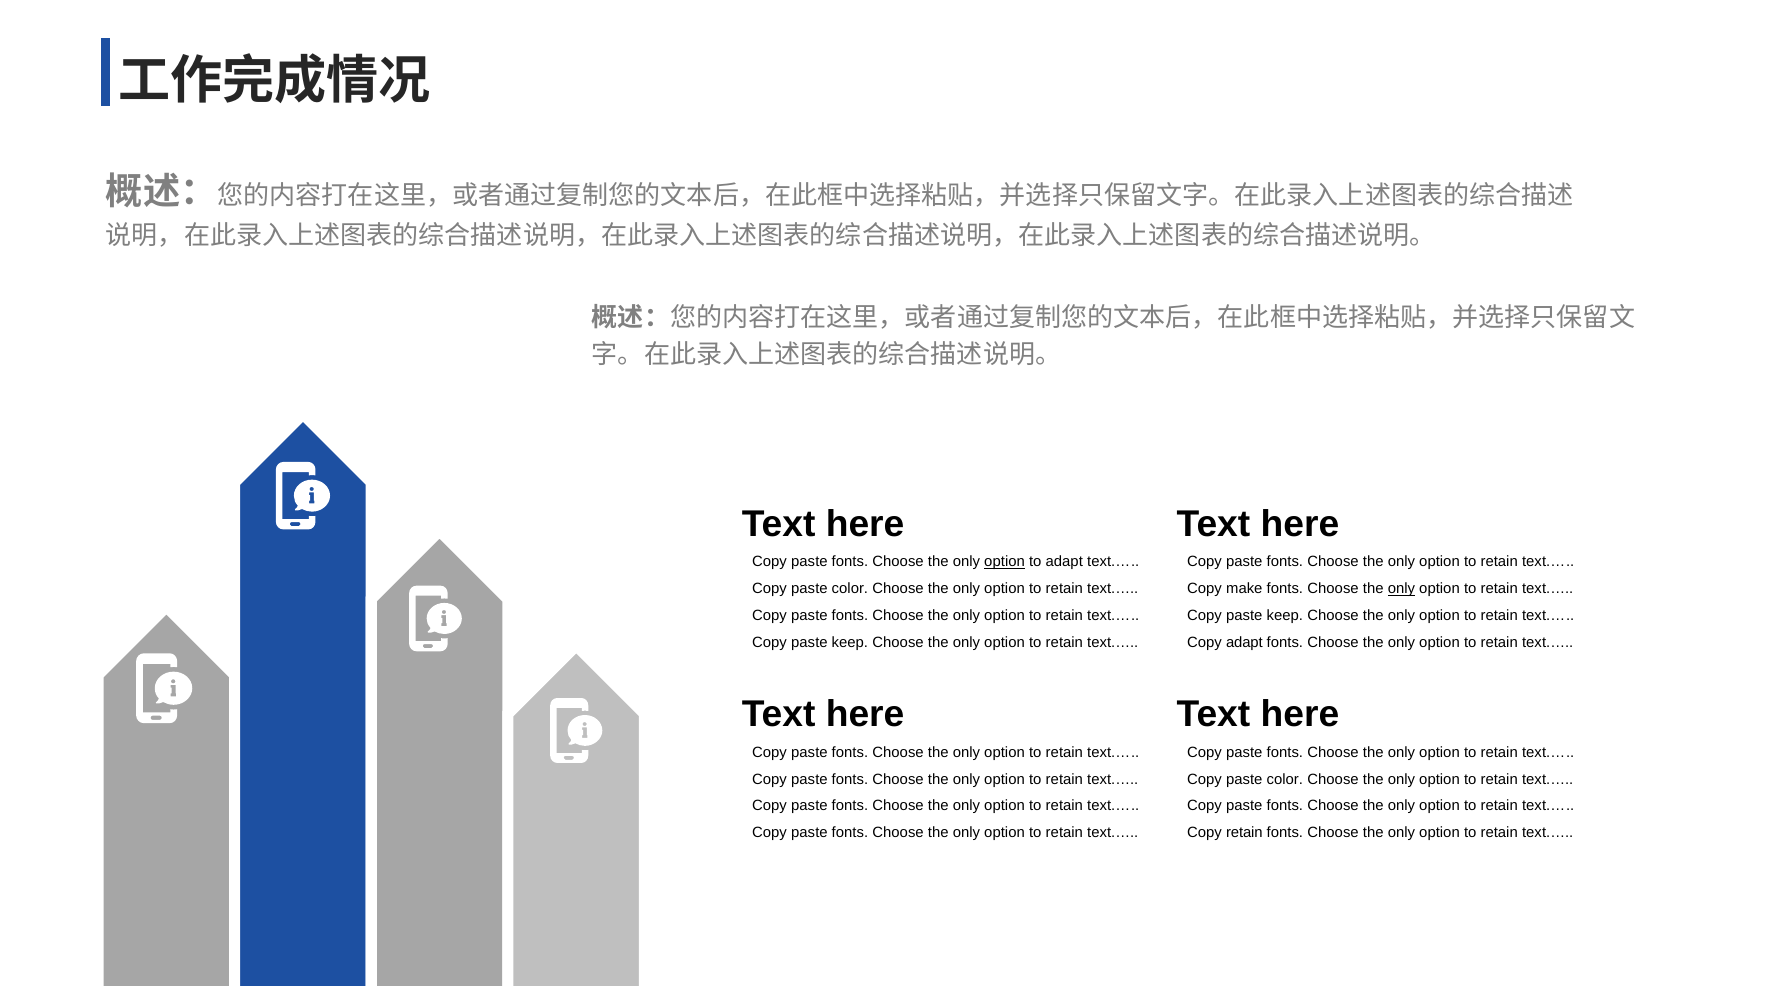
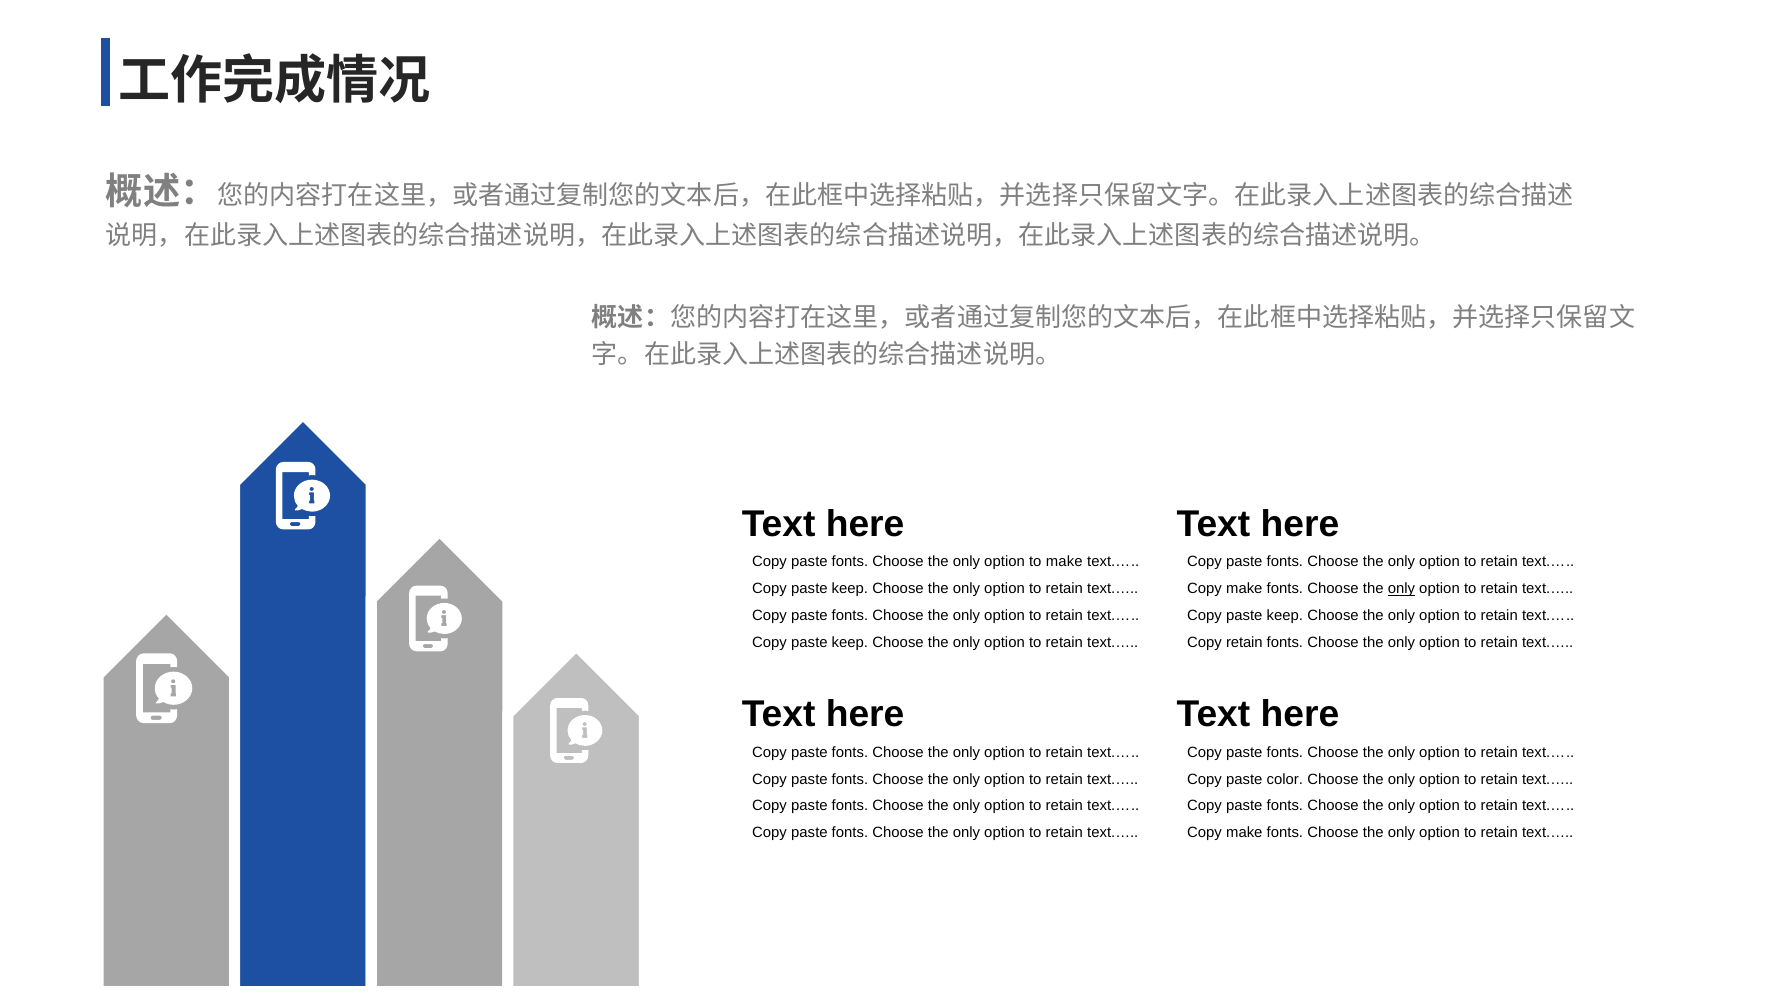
option underline: present -> none (1005, 562)
to adapt: adapt -> make (1064, 562)
color: color -> keep (850, 589)
Copy adapt: adapt -> retain (1244, 642)
retain: retain -> make (1244, 833)
